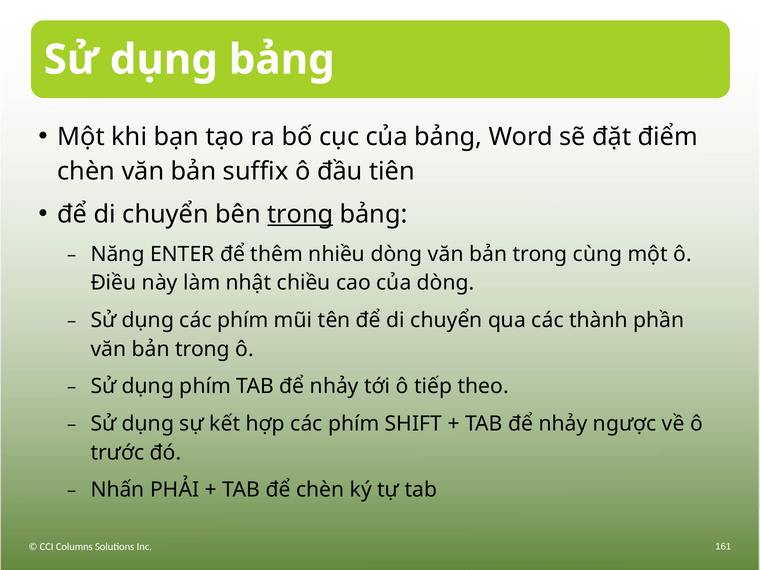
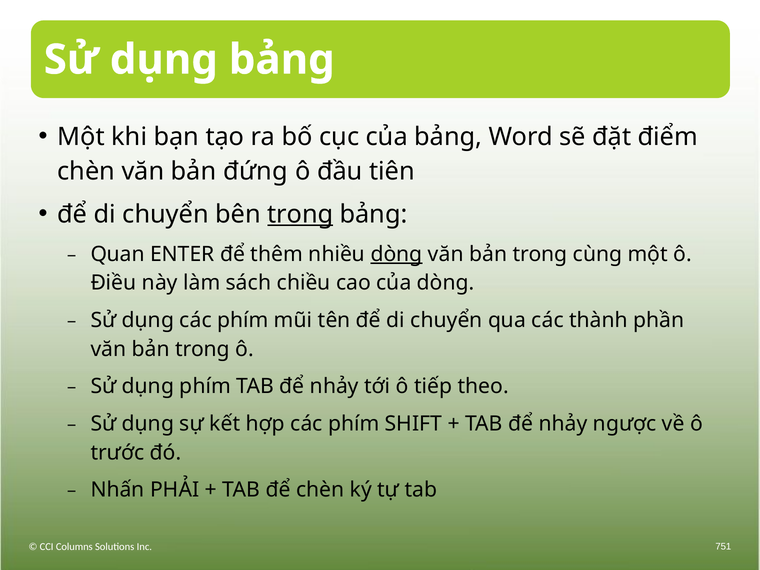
suffix: suffix -> đứng (256, 171)
Năng: Năng -> Quan (118, 254)
dòng underline: none -> present (397, 254)
nhật: nhật -> sách (248, 283)
161: 161 -> 751 (723, 547)
